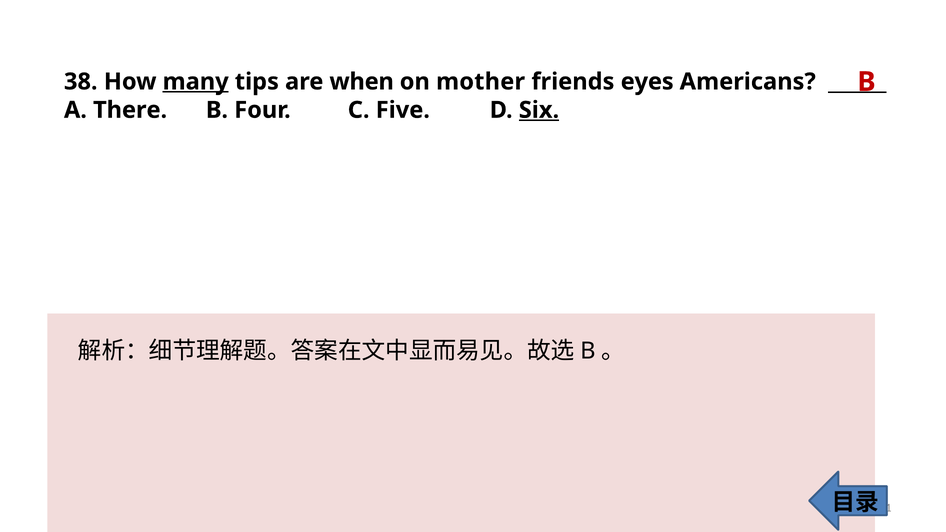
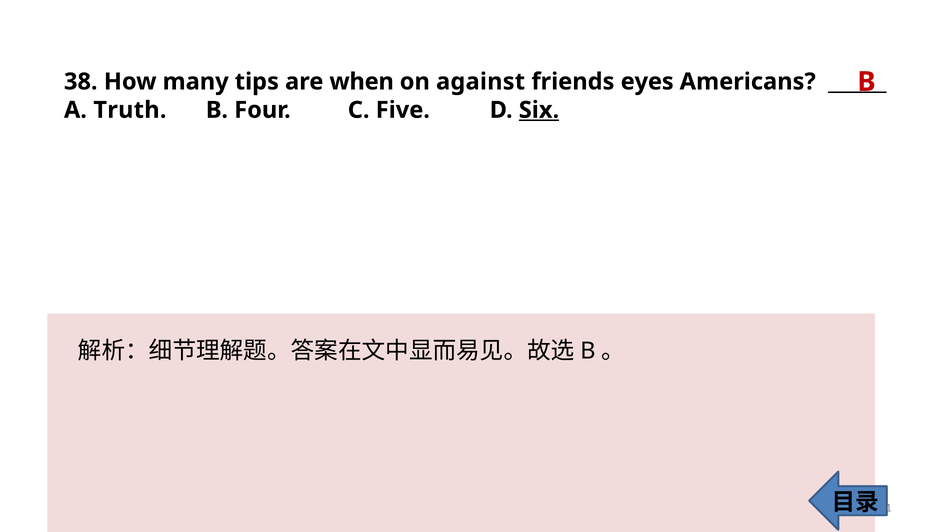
many underline: present -> none (196, 82)
mother: mother -> against (481, 82)
There: There -> Truth (130, 110)
